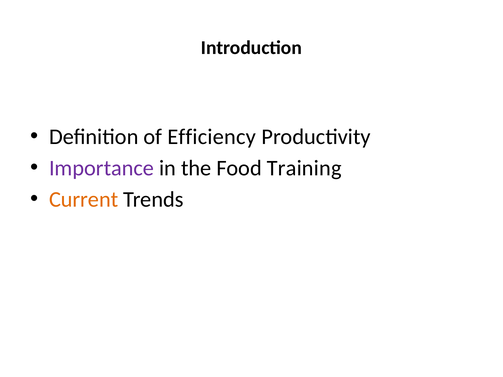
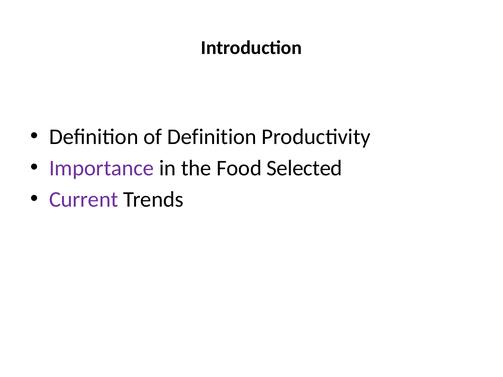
of Efficiency: Efficiency -> Definition (212, 137)
Training: Training -> Selected (304, 168)
Current colour: orange -> purple (84, 199)
